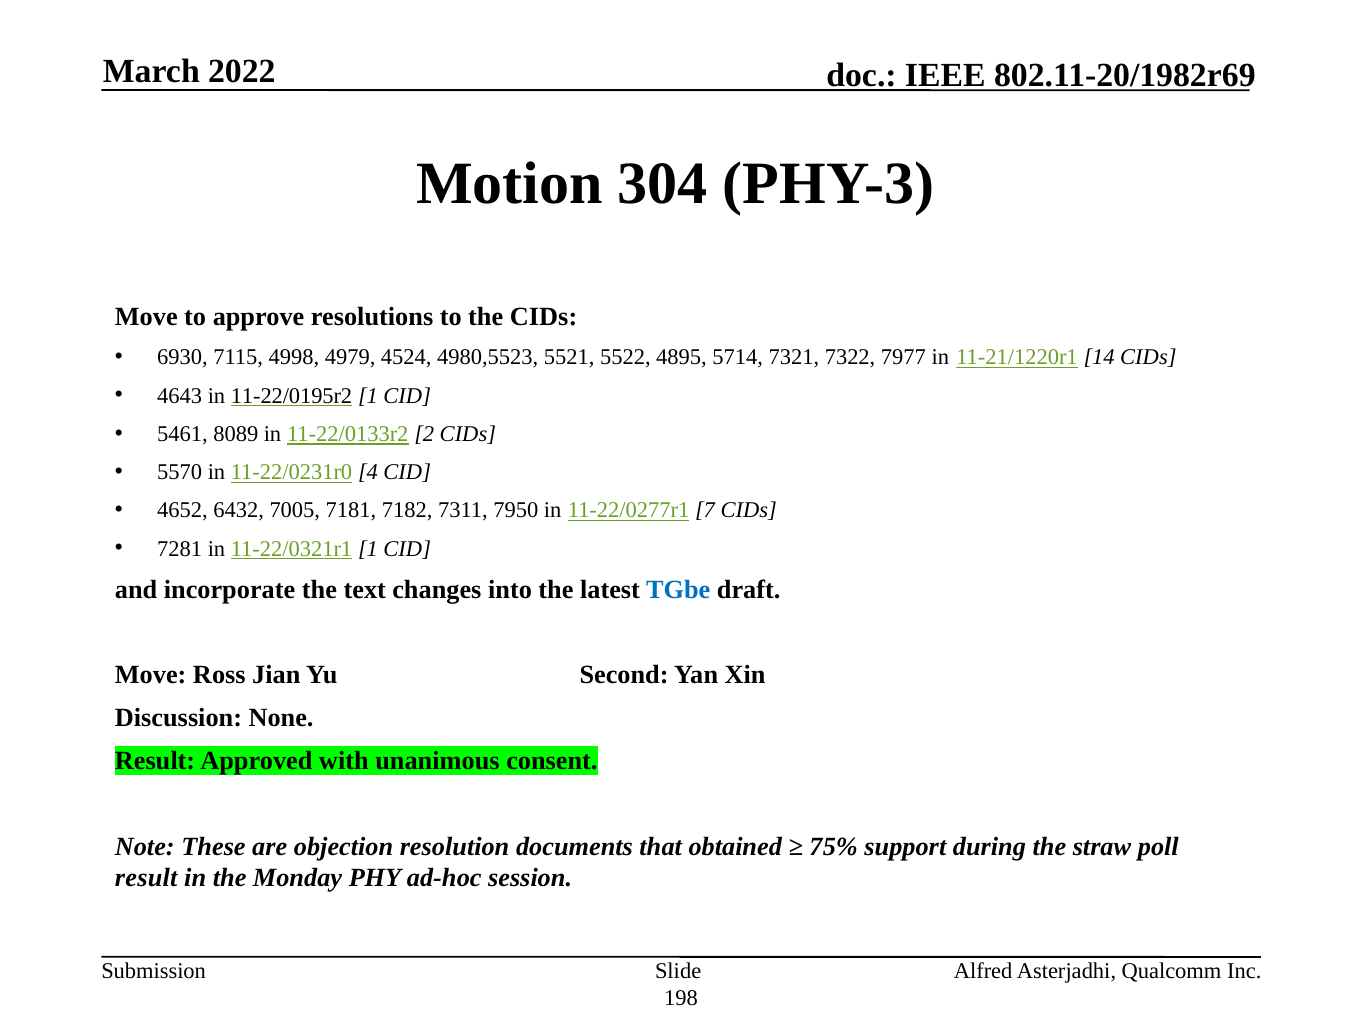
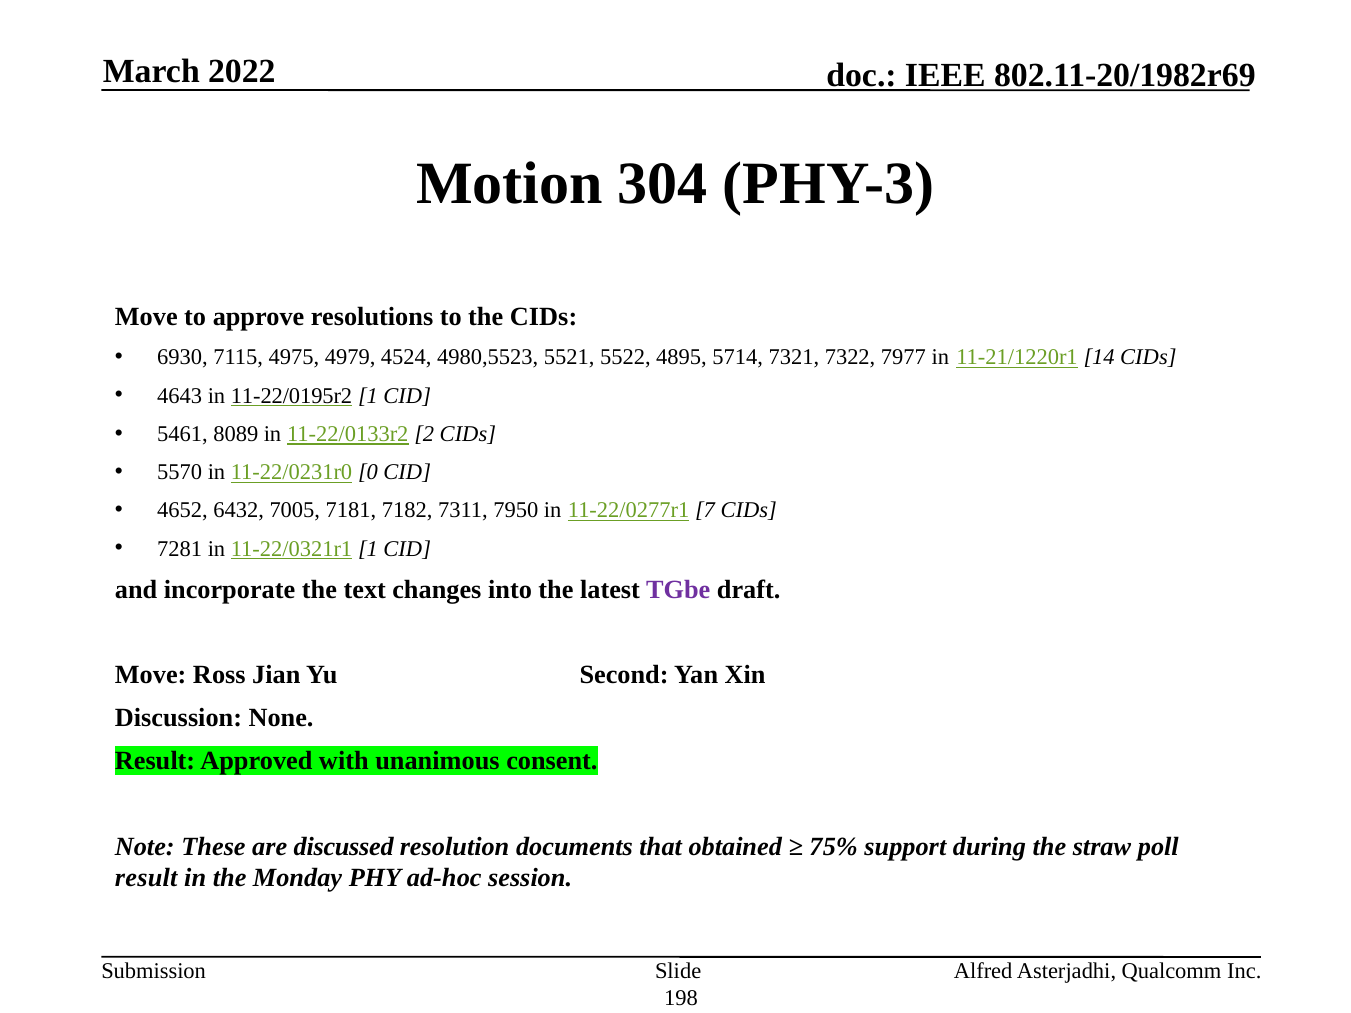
4998: 4998 -> 4975 (294, 357)
4: 4 -> 0 (368, 472)
TGbe colour: blue -> purple (678, 590)
objection: objection -> discussed (344, 847)
